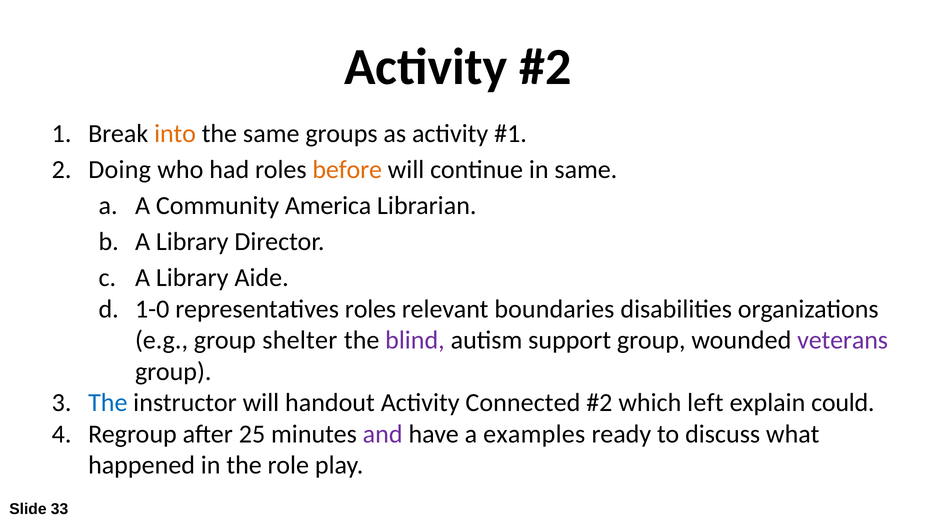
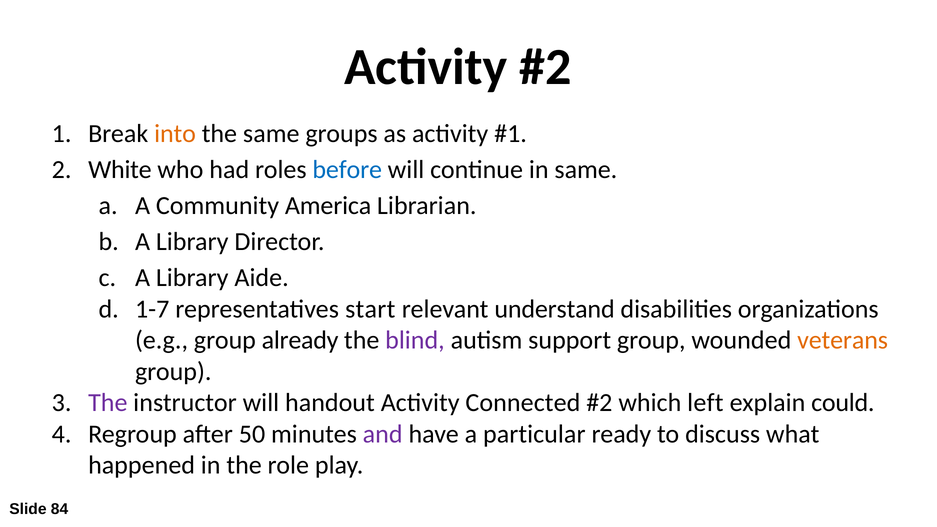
Doing: Doing -> White (120, 170)
before colour: orange -> blue (347, 170)
1-0: 1-0 -> 1-7 (152, 309)
representatives roles: roles -> start (370, 309)
boundaries: boundaries -> understand (555, 309)
shelter: shelter -> already (300, 340)
veterans colour: purple -> orange (843, 340)
The colour: blue -> purple (108, 403)
25: 25 -> 50 (252, 434)
examples: examples -> particular (534, 434)
33: 33 -> 84 (60, 509)
